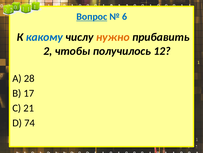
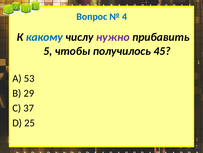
Вопрос underline: present -> none (92, 17)
6: 6 -> 4 (125, 17)
нужно colour: orange -> purple (113, 37)
2: 2 -> 5 (48, 51)
12: 12 -> 45 (162, 51)
28: 28 -> 53 (29, 78)
17: 17 -> 29 (29, 93)
21: 21 -> 37 (29, 108)
74: 74 -> 25 (30, 122)
